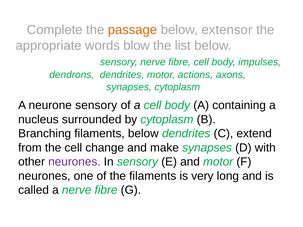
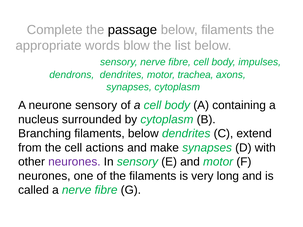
passage colour: orange -> black (133, 30)
below extensor: extensor -> filaments (227, 30)
actions: actions -> trachea (196, 75)
change: change -> actions (105, 148)
